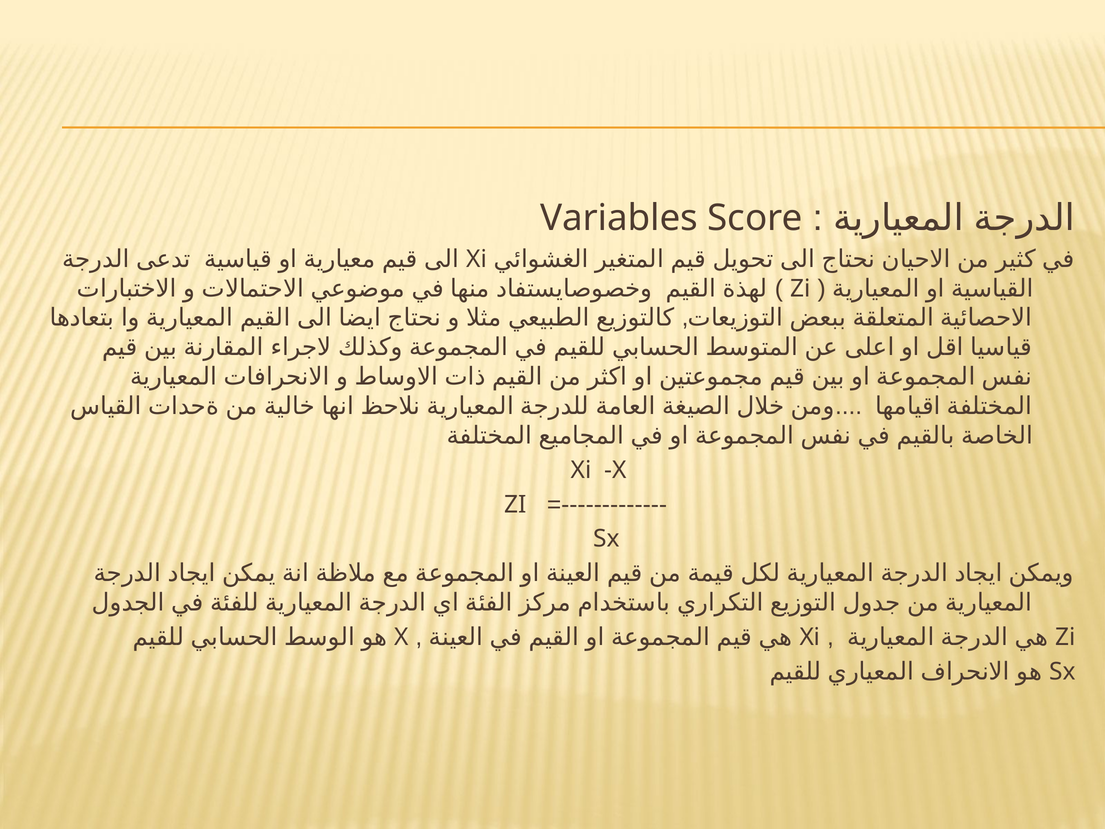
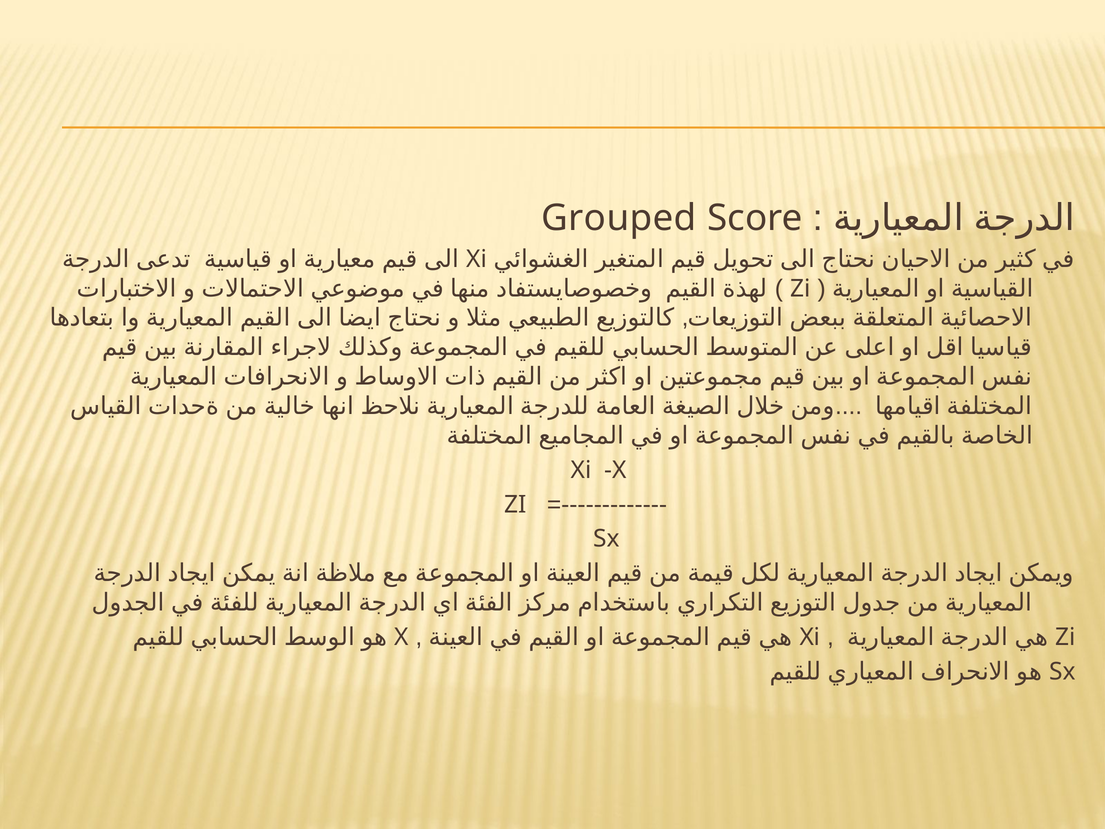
Variables: Variables -> Grouped (619, 218)
